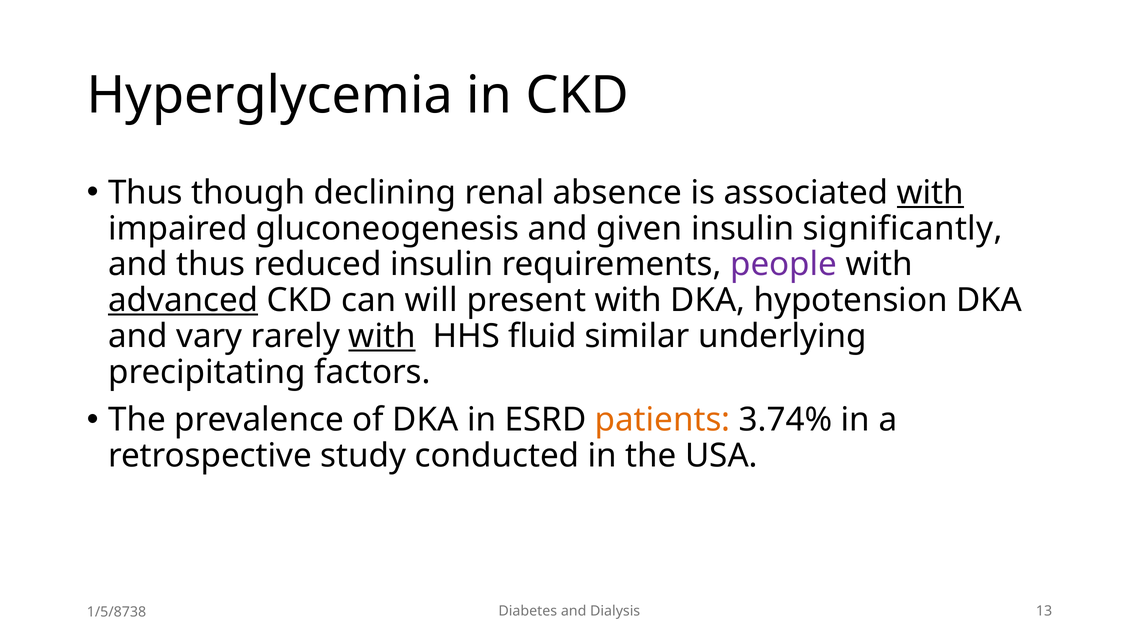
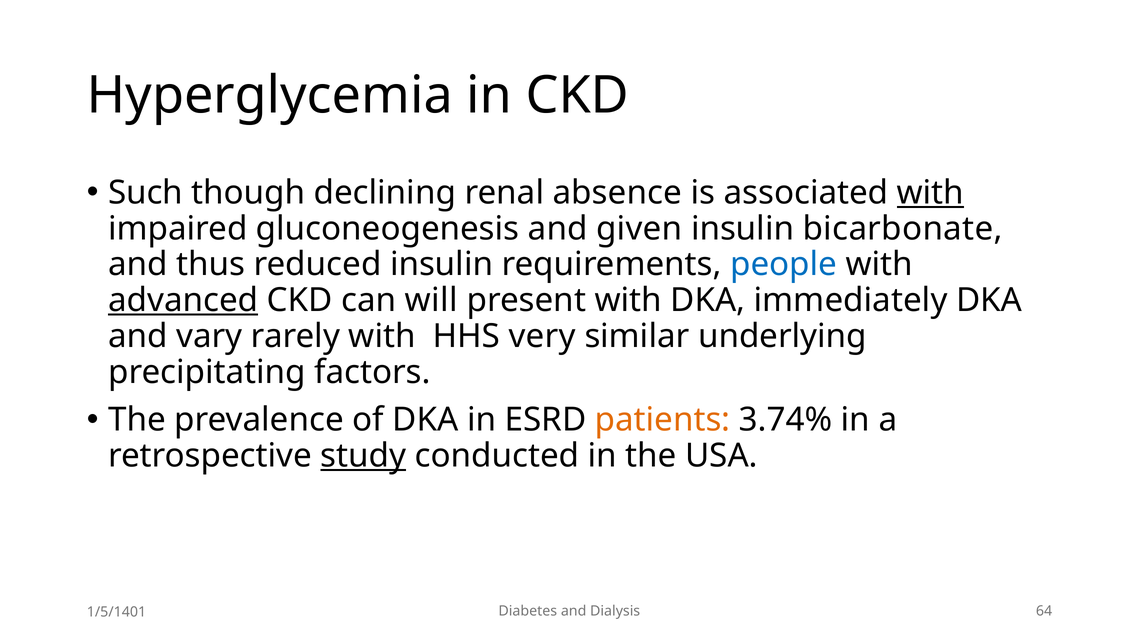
Thus: Thus -> Such (146, 193)
significantly: significantly -> bicarbonate (903, 228)
people colour: purple -> blue (784, 264)
hypotension: hypotension -> immediately (851, 300)
with underline: present -> none (382, 336)
fluid: fluid -> very (542, 336)
study underline: none -> present (363, 456)
13: 13 -> 64 (1044, 611)
1/5/8738: 1/5/8738 -> 1/5/1401 (117, 612)
